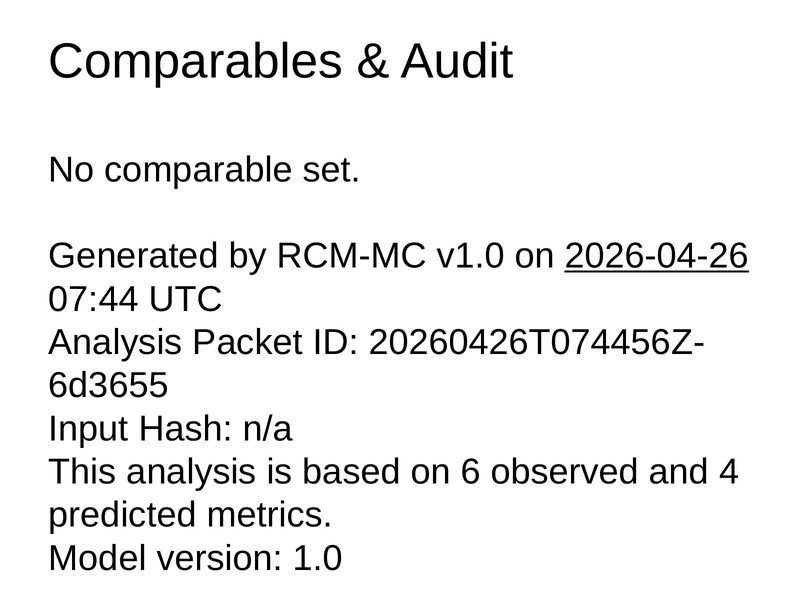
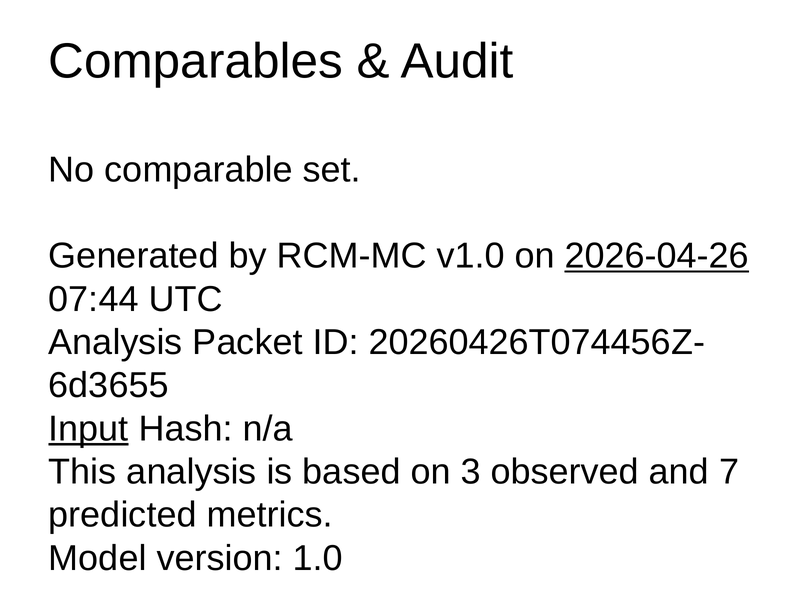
Input underline: none -> present (88, 429)
6: 6 -> 3 (471, 472)
4: 4 -> 7 (729, 472)
